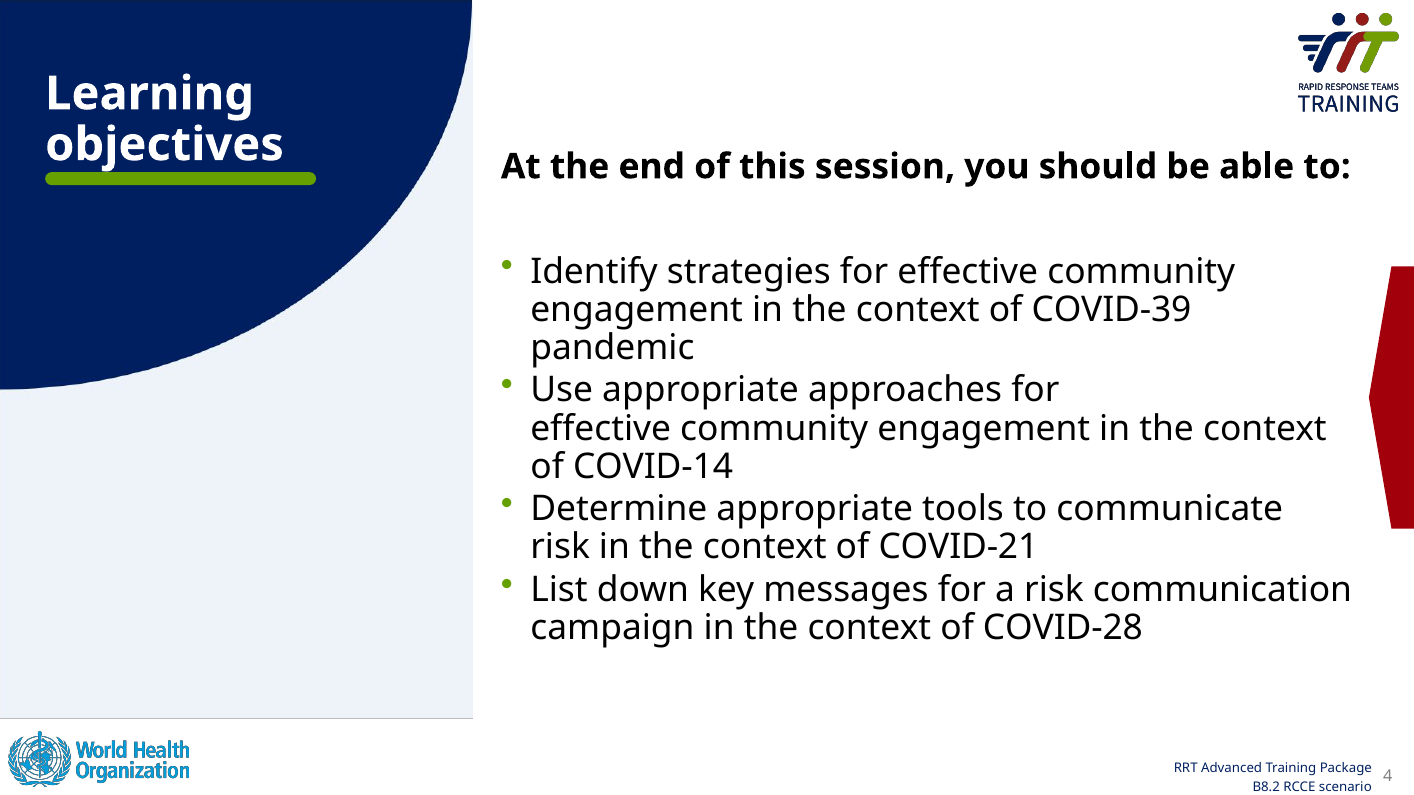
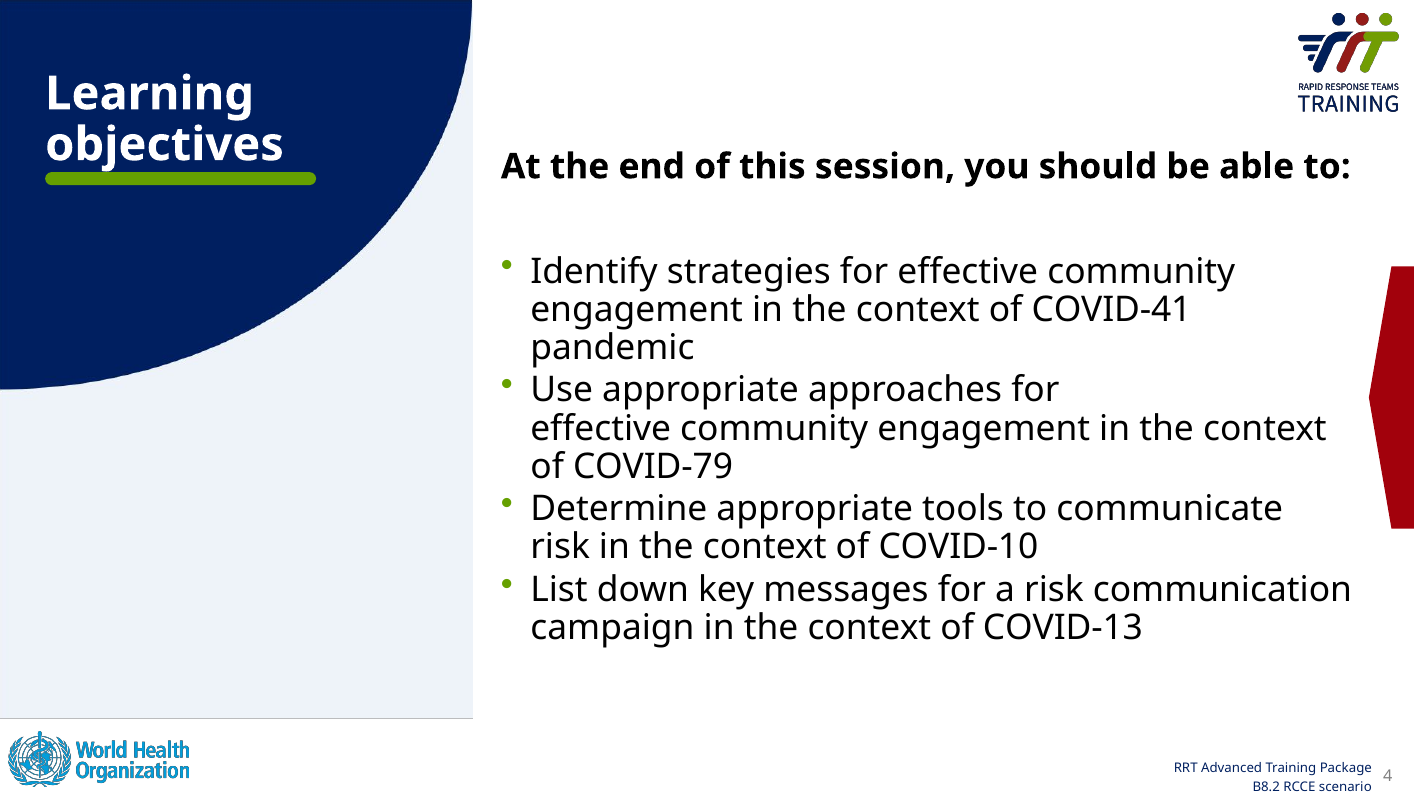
COVID-39: COVID-39 -> COVID-41 (1111, 310)
COVID-14: COVID-14 -> COVID-79 (653, 467)
COVID-21: COVID-21 -> COVID-10 (958, 547)
COVID-28: COVID-28 -> COVID-13 (1063, 628)
